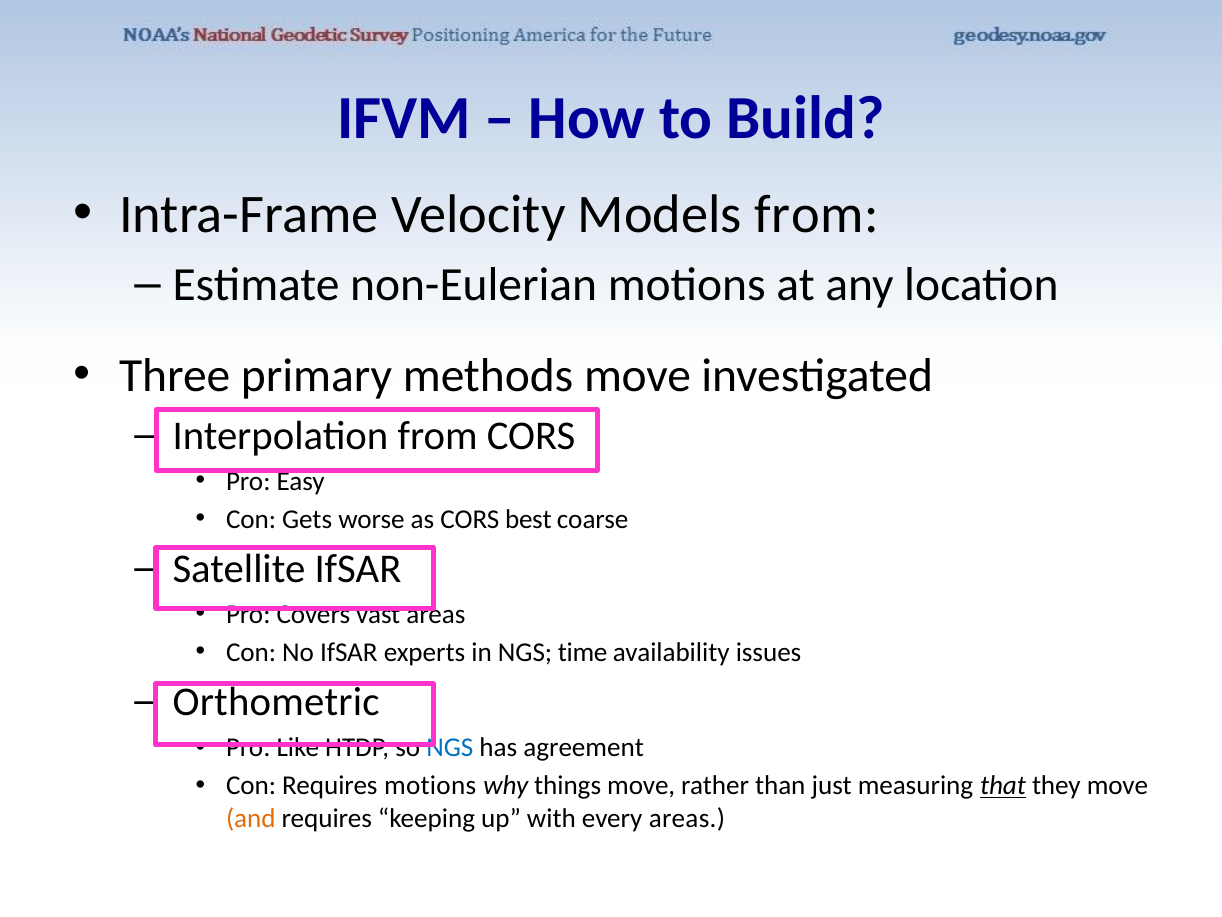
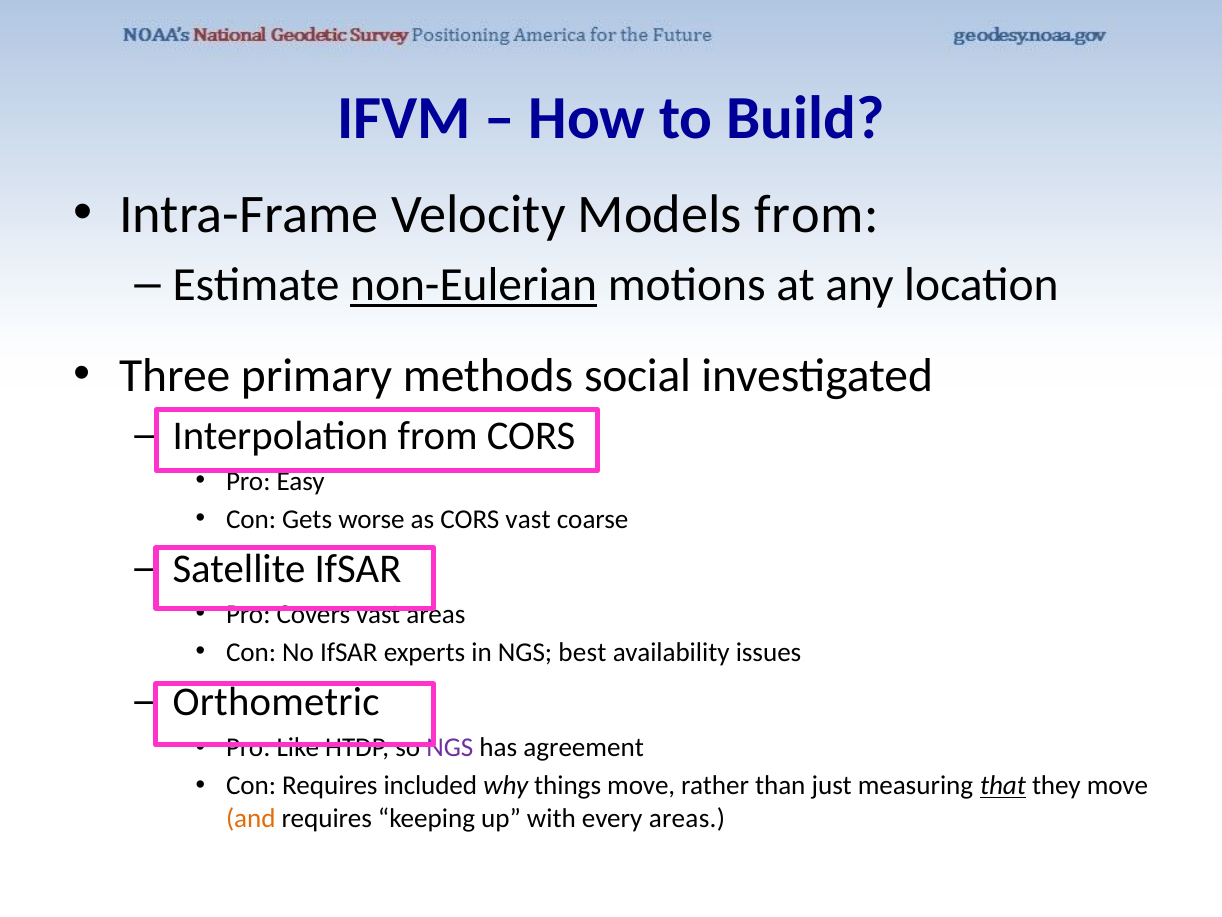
non-Eulerian underline: none -> present (474, 285)
methods move: move -> social (637, 375)
CORS best: best -> vast (528, 519)
time: time -> best (582, 652)
NGS colour: blue -> purple (450, 747)
Requires motions: motions -> included (430, 785)
